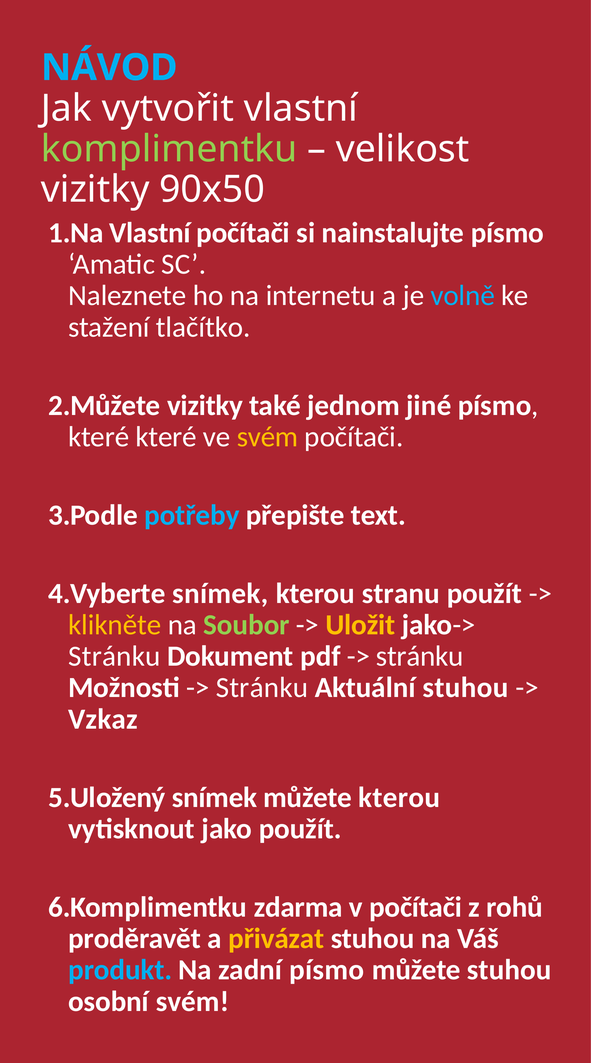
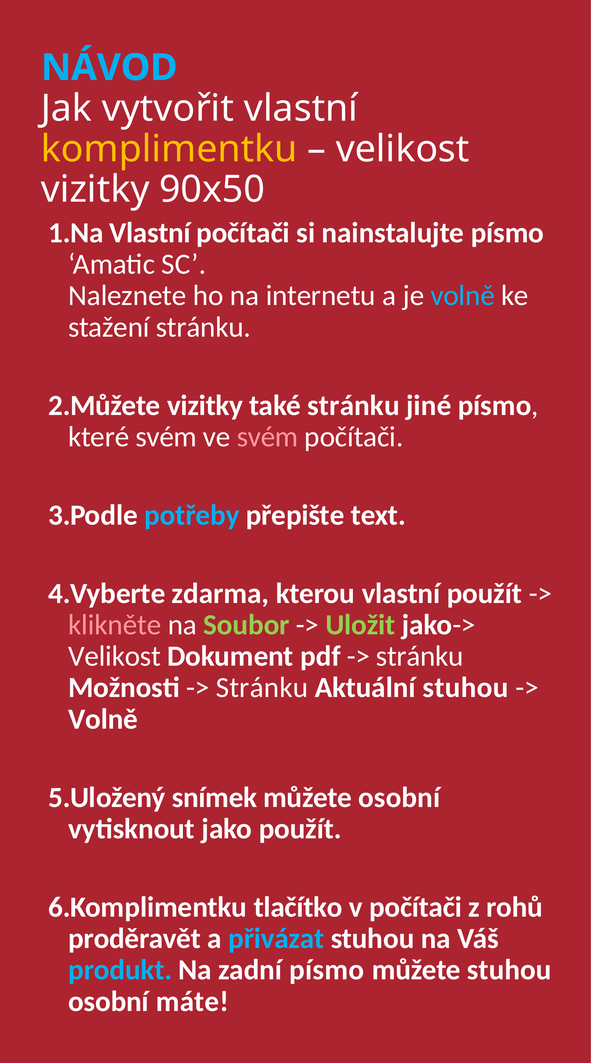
komplimentku colour: light green -> yellow (169, 149)
stažení tlačítko: tlačítko -> stránku (203, 327)
také jednom: jednom -> stránku (353, 406)
které které: které -> svém (166, 437)
svém colour: yellow -> pink (268, 437)
snímek: snímek -> zdarma (220, 594)
kterou stranu: stranu -> vlastní (401, 594)
klikněte colour: yellow -> pink (115, 625)
Uložit colour: yellow -> light green (360, 625)
Stránku: Stránku -> Velikost (115, 657)
Vzkaz: Vzkaz -> Volně (103, 720)
můžete kterou: kterou -> osobní (399, 798)
zdarma: zdarma -> tlačítko (298, 908)
přivázat colour: yellow -> light blue (276, 939)
osobní svém: svém -> máte (192, 1002)
